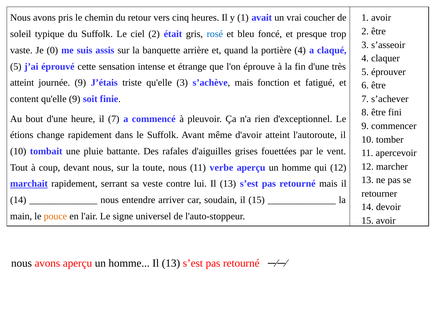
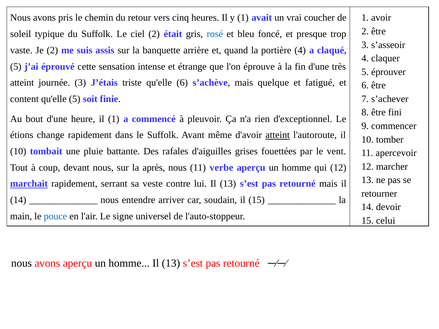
Je 0: 0 -> 2 (52, 50)
journée 9: 9 -> 3 (80, 83)
qu'elle 3: 3 -> 6 (182, 83)
fonction: fonction -> quelque (273, 83)
qu'elle 9: 9 -> 5 (75, 99)
il 7: 7 -> 1 (114, 119)
atteint underline: none -> present (278, 135)
toute: toute -> après (154, 168)
pouce colour: orange -> blue (55, 216)
15 avoir: avoir -> celui (386, 221)
